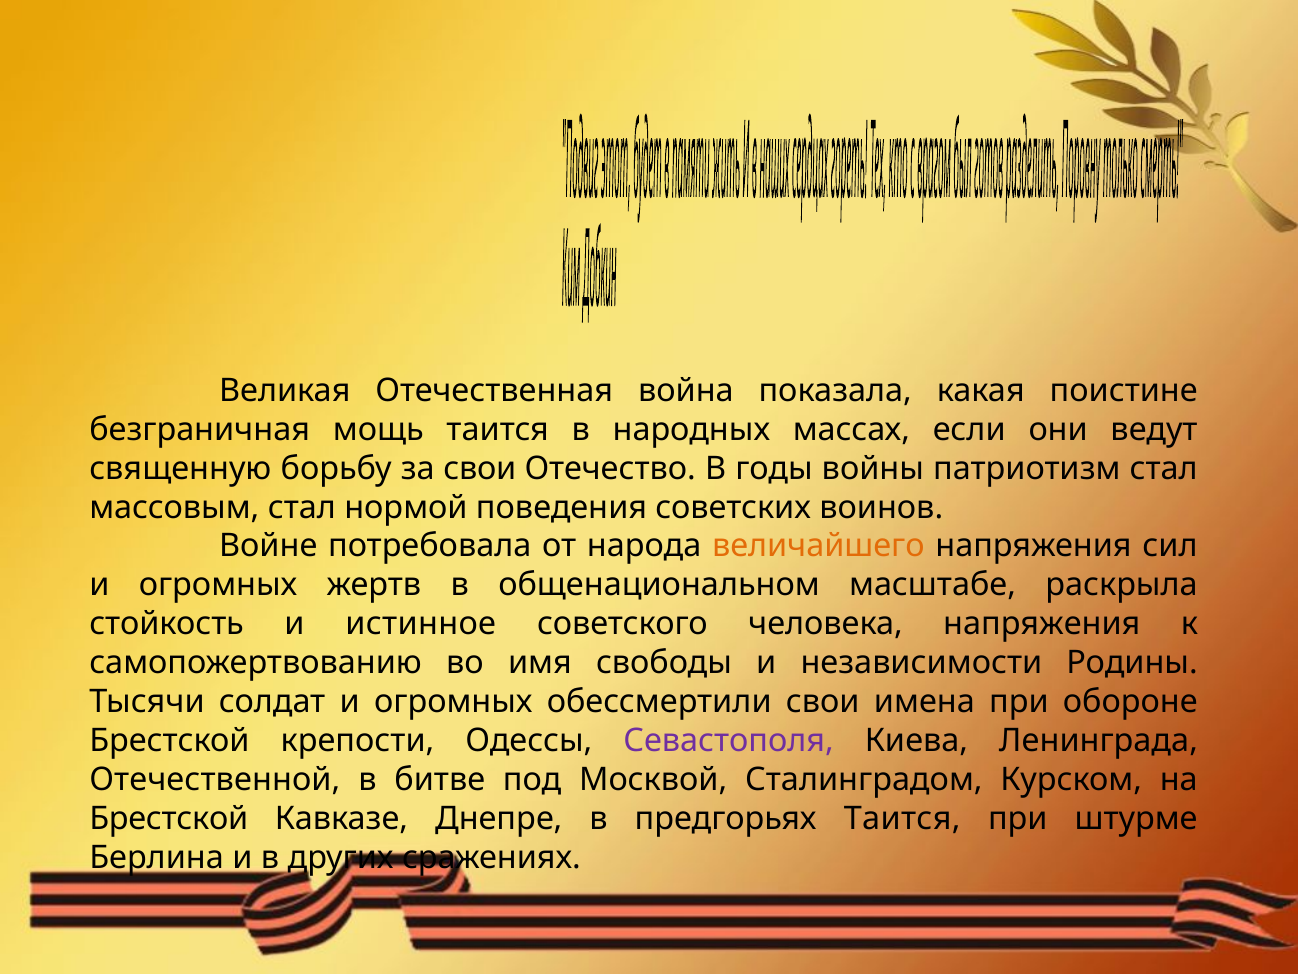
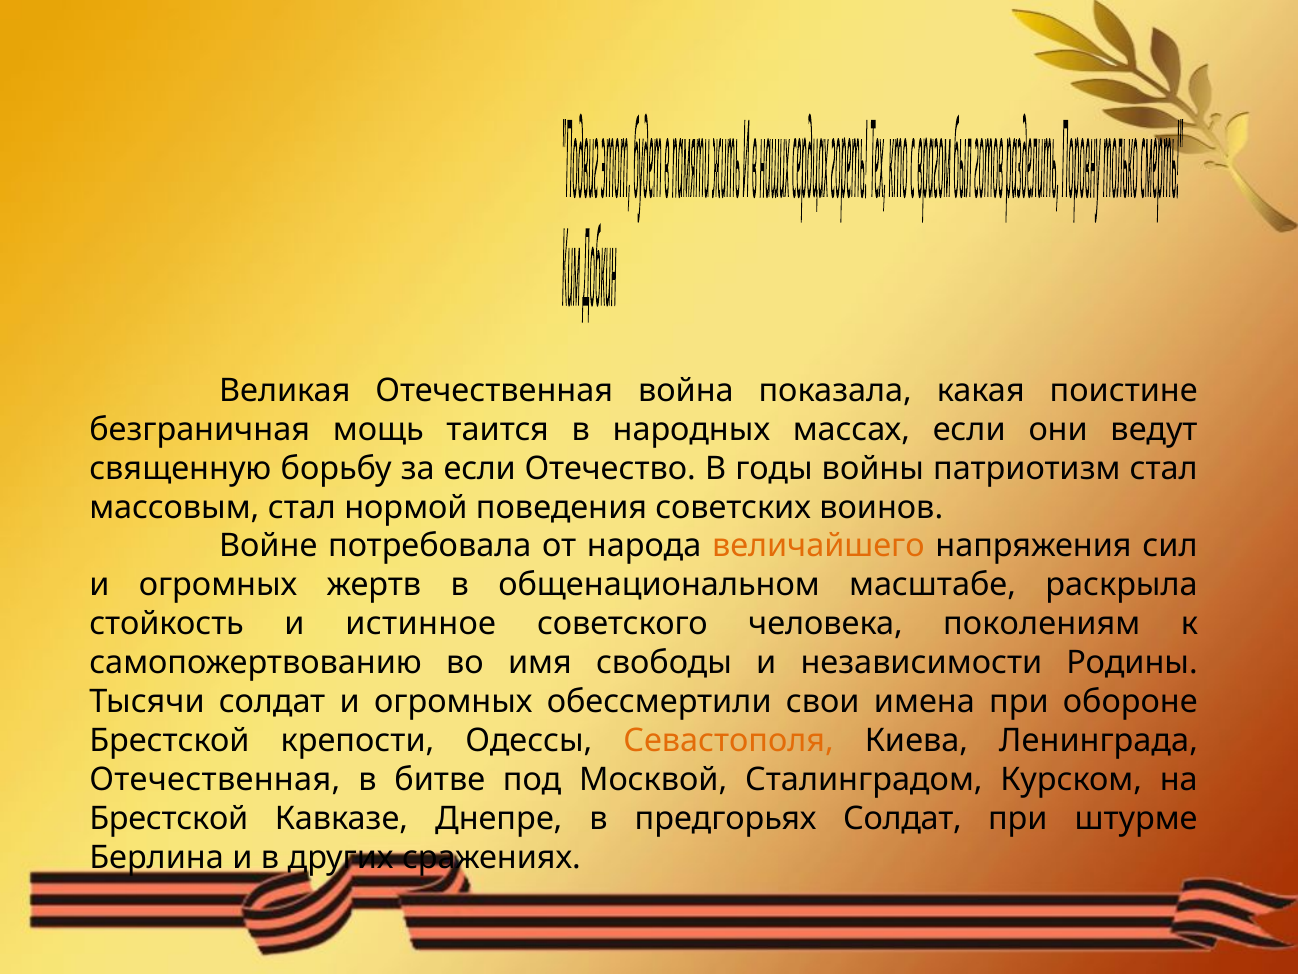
за свои: свои -> если (480, 468)
человека напряжения: напряжения -> поколениям (1042, 624)
Севастополя colour: purple -> orange (729, 741)
Отечественной: Отечественной -> Отечественная (215, 780)
предгорьях Таится: Таится -> Солдат (902, 819)
